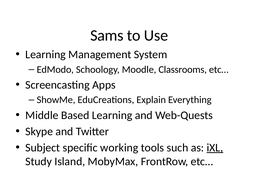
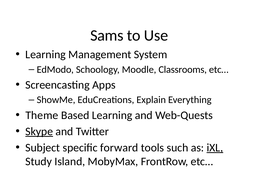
Middle: Middle -> Theme (42, 115)
Skype underline: none -> present (39, 131)
working: working -> forward (119, 148)
